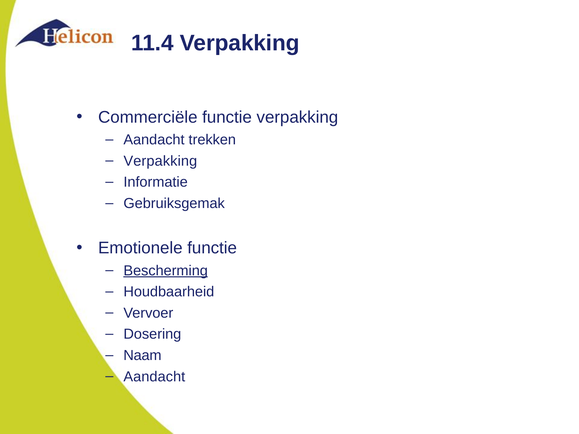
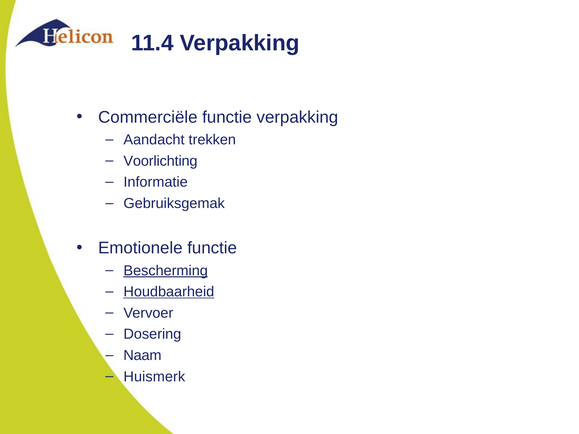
Verpakking: Verpakking -> Voorlichting (161, 161)
Houdbaarheid underline: none -> present (169, 292)
Aandacht: Aandacht -> Huismerk (154, 377)
